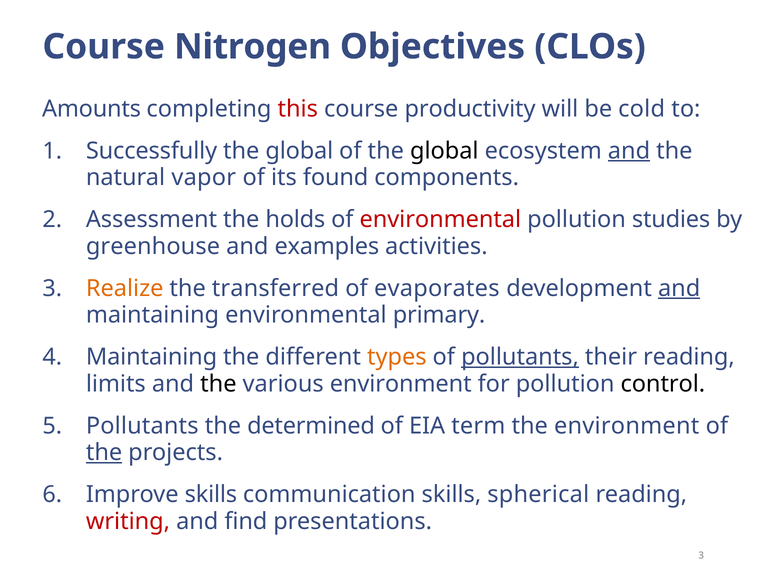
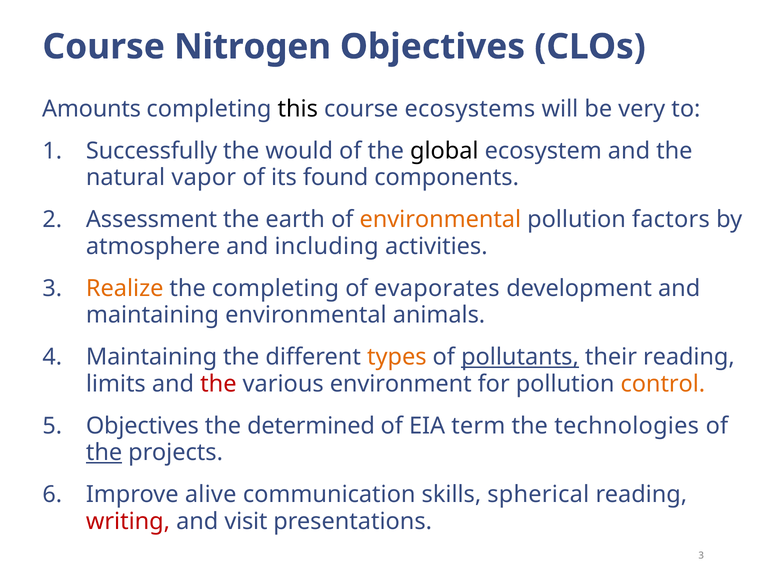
this colour: red -> black (298, 109)
productivity: productivity -> ecosystems (470, 109)
cold: cold -> very (642, 109)
global: global -> would (299, 151)
and underline: present -> none (629, 151)
holds: holds -> earth (295, 220)
environmental colour: red -> orange (440, 220)
studies: studies -> factors (671, 220)
greenhouse: greenhouse -> atmosphere (153, 246)
examples: examples -> including (327, 246)
the transferred: transferred -> completing (275, 288)
and underline: present -> none (679, 288)
primary: primary -> animals (439, 315)
the colour: black -> red (218, 384)
control colour: black -> orange (663, 384)
Pollutants: Pollutants -> Objectives (142, 426)
the environment: environment -> technologies (627, 426)
Improve skills: skills -> alive (211, 495)
find: find -> visit (246, 521)
